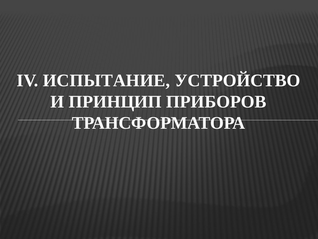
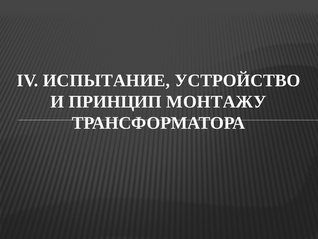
ПРИБОРОВ: ПРИБОРОВ -> МОНТАЖУ (216, 102)
